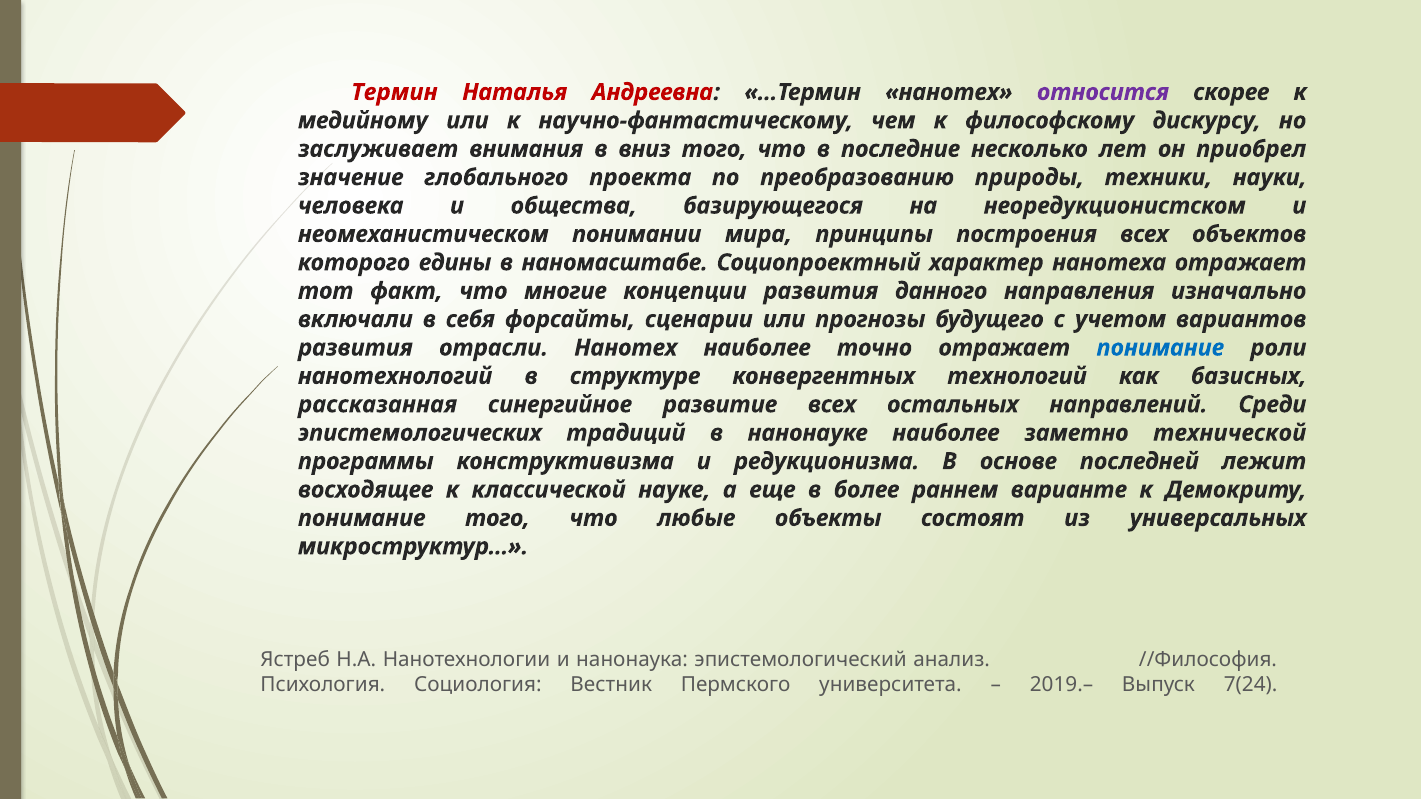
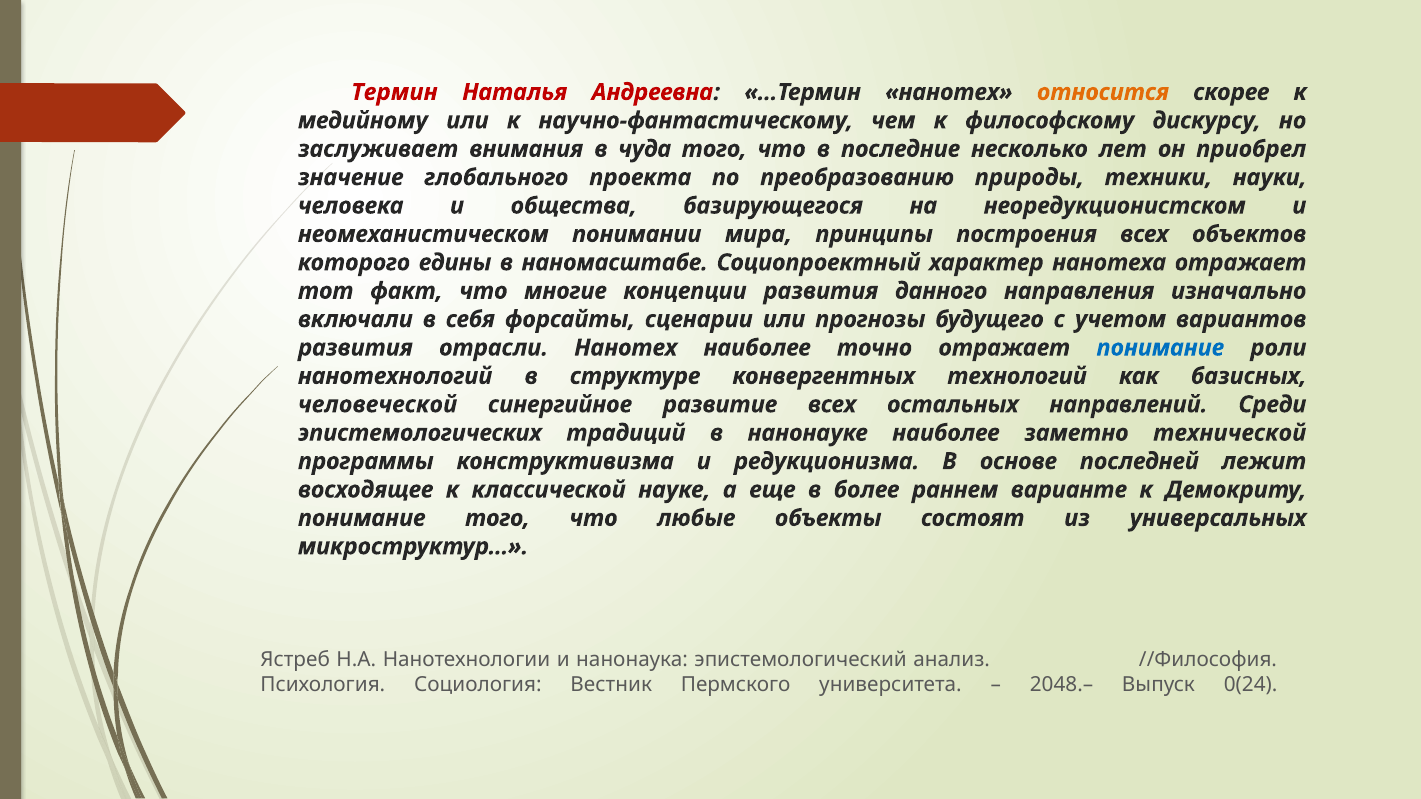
относится colour: purple -> orange (1103, 92)
вниз: вниз -> чуда (645, 149)
рассказанная: рассказанная -> человеческой (378, 405)
2019.–: 2019.– -> 2048.– (1062, 685)
7(24: 7(24 -> 0(24 (1251, 685)
